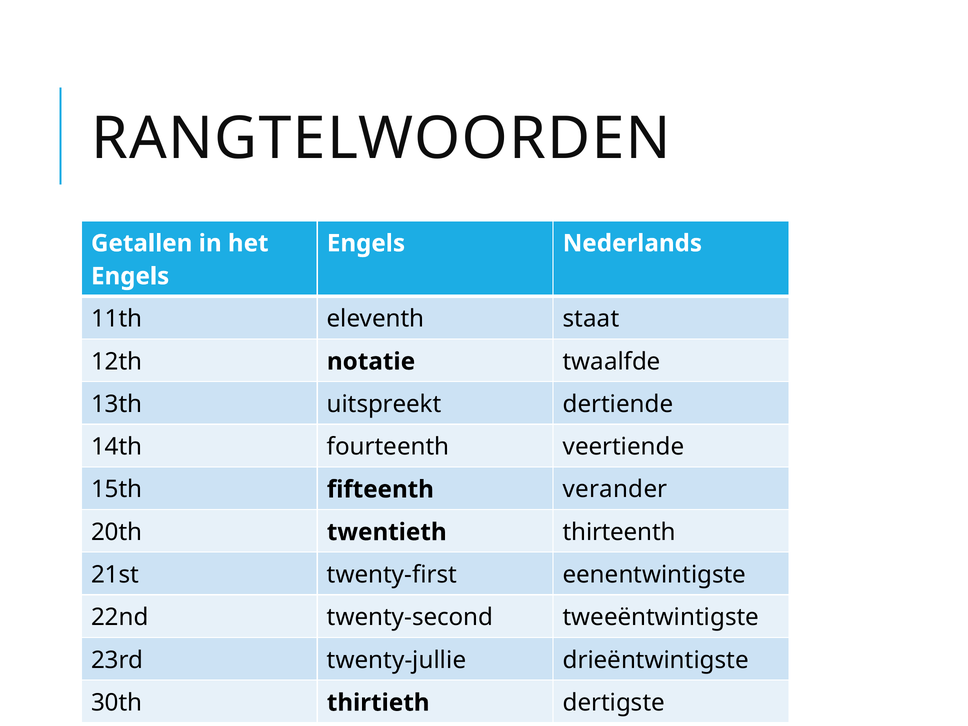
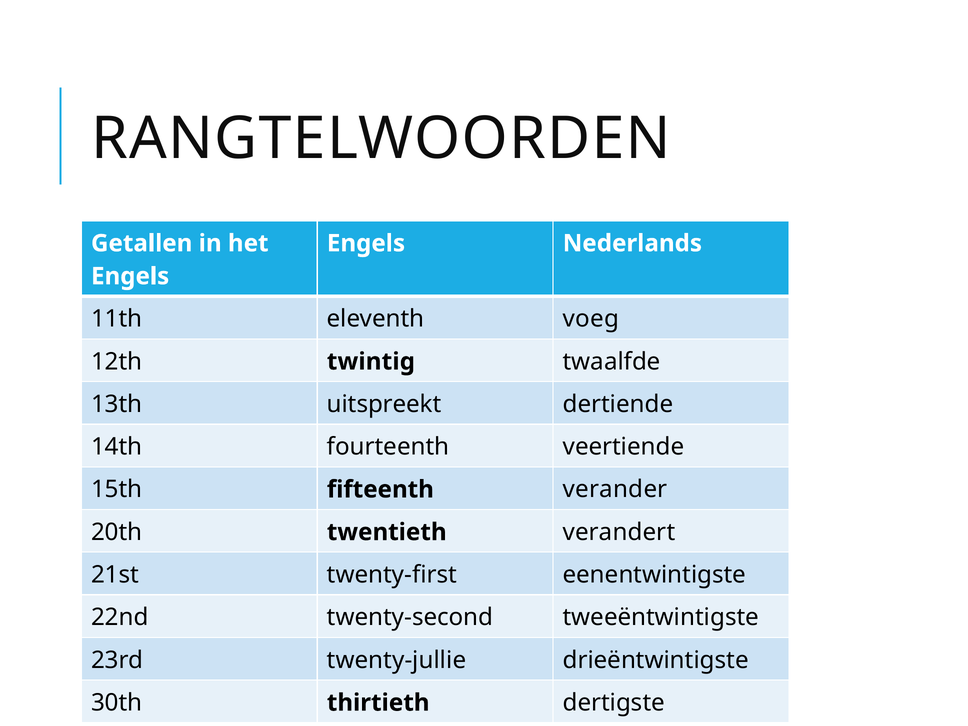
staat: staat -> voeg (591, 319)
notatie: notatie -> twintig (371, 362)
thirteenth: thirteenth -> verandert (619, 532)
